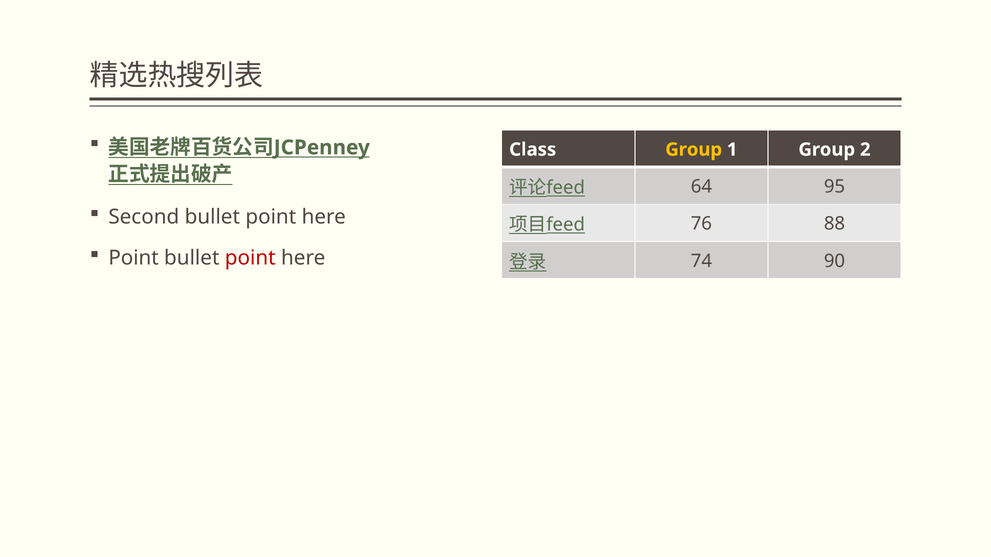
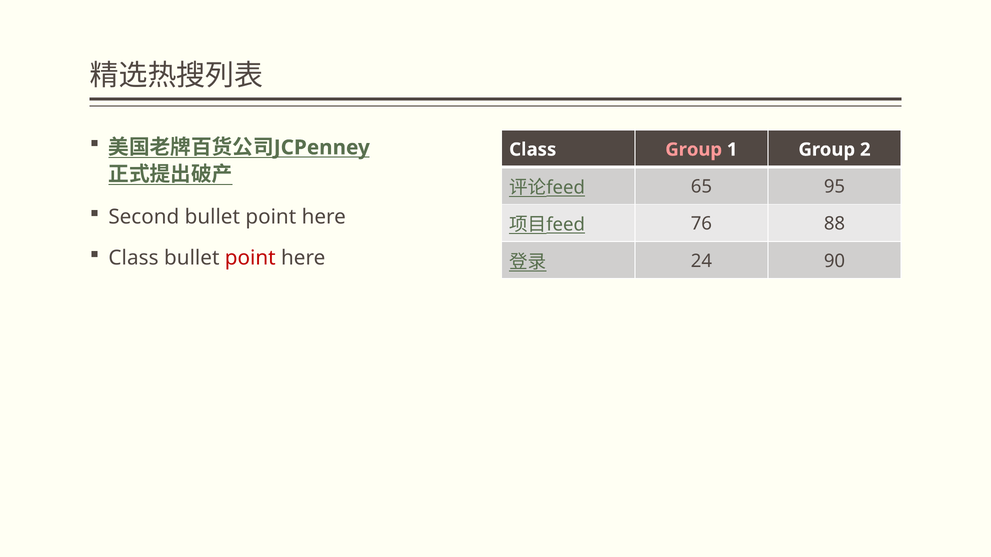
Group colour: yellow -> pink (694, 150)
64: 64 -> 65 (701, 187)
Point: Point -> Class (134, 258)
74: 74 -> 24 (701, 261)
